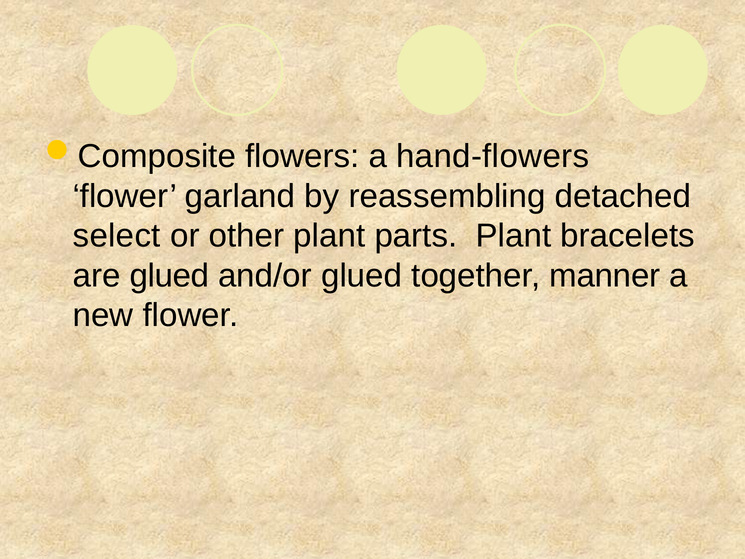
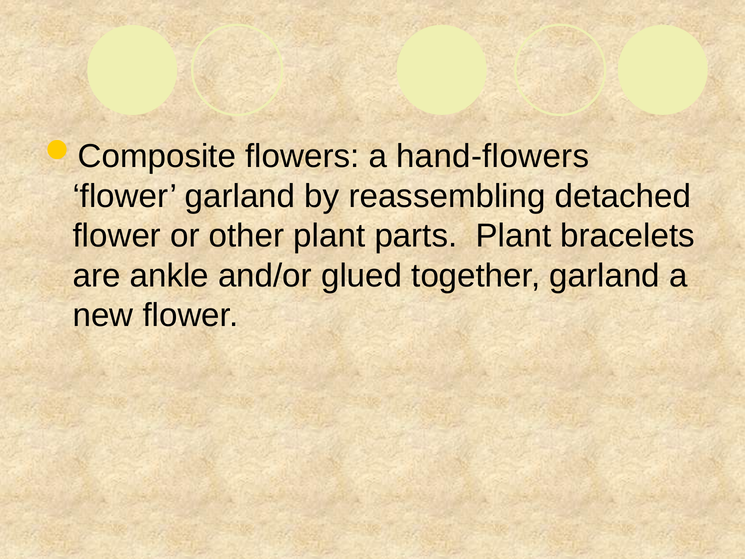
select: select -> flower (117, 236)
are glued: glued -> ankle (169, 276)
together manner: manner -> garland (605, 276)
